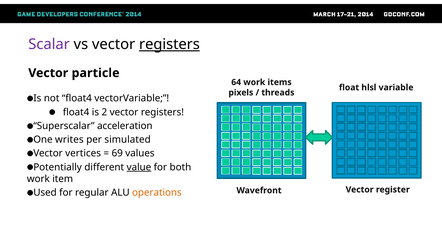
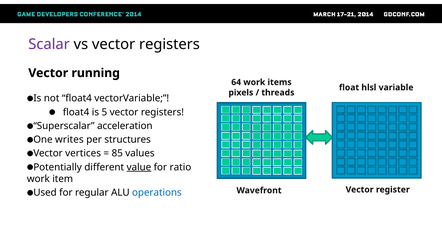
registers underline: present -> none (169, 44)
particle: particle -> running (96, 73)
2: 2 -> 5 (104, 112)
simulated: simulated -> structures (128, 139)
69: 69 -> 85 (117, 153)
both: both -> ratio (180, 167)
operations colour: orange -> blue (157, 192)
